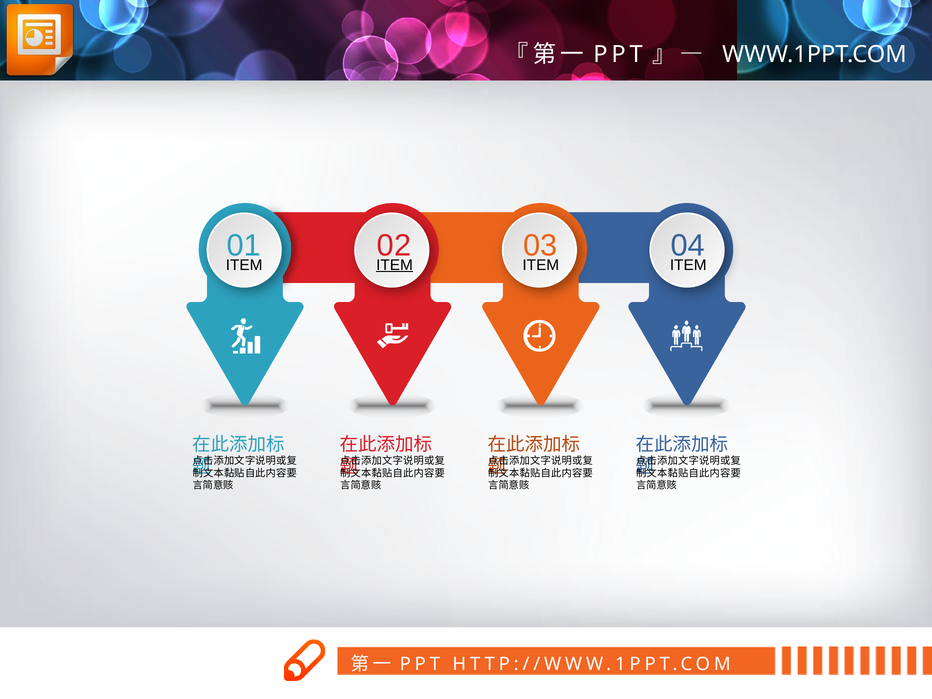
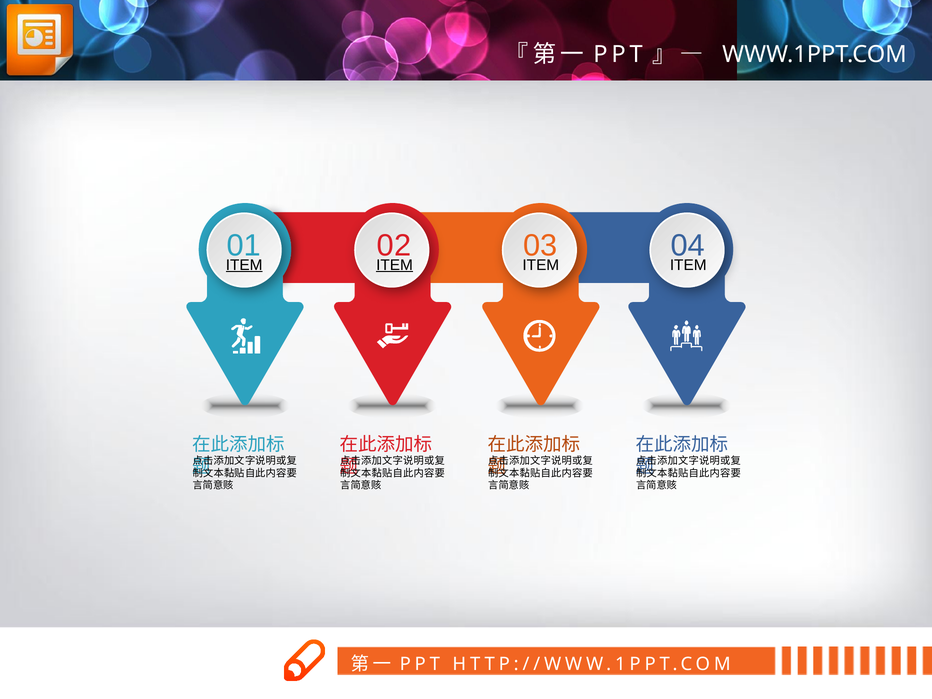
ITEM underline: none -> present (244, 265)
